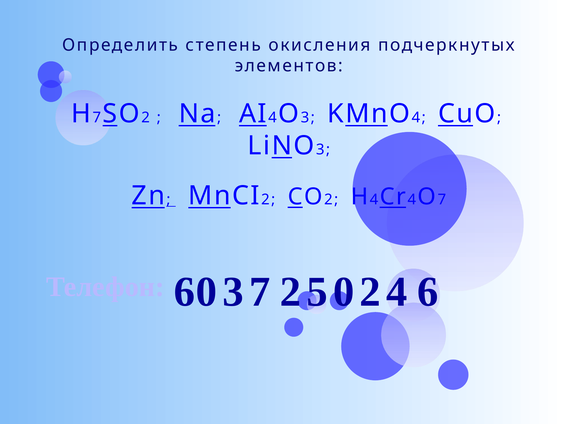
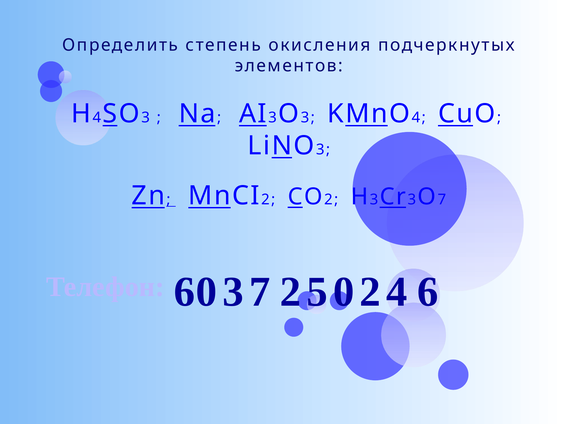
7: 7 -> 4 (97, 118)
2: 2 -> 3 (146, 118)
4: 4 -> 3 (272, 118)
4: 4 -> 3 (374, 200)
4: 4 -> 3 (412, 200)
